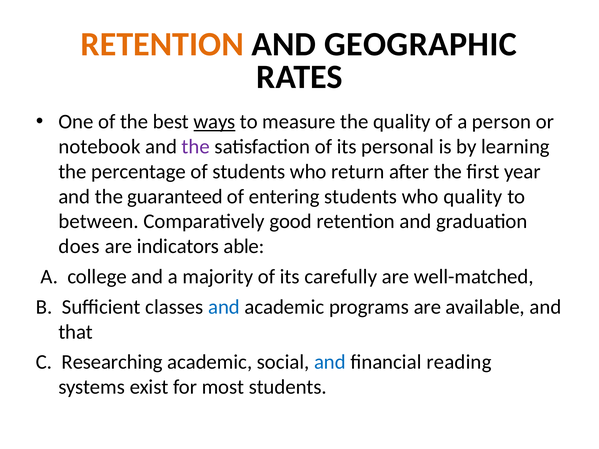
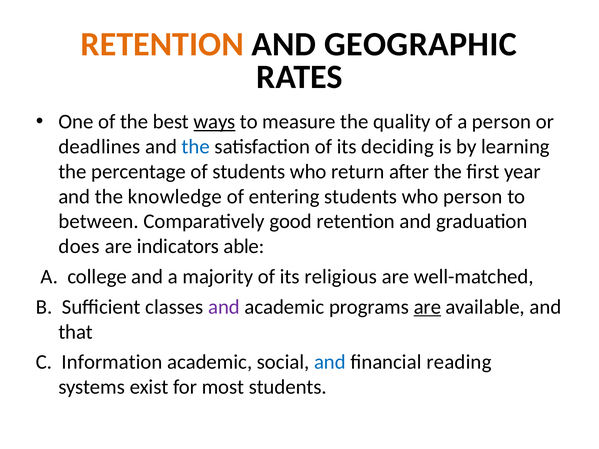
notebook: notebook -> deadlines (99, 147)
the colour: purple -> blue (196, 147)
personal: personal -> deciding (398, 147)
guaranteed: guaranteed -> knowledge (175, 197)
who quality: quality -> person (473, 197)
carefully: carefully -> religious (341, 277)
and colour: blue -> purple (224, 307)
are underline: none -> present (427, 307)
Researching: Researching -> Information (112, 362)
